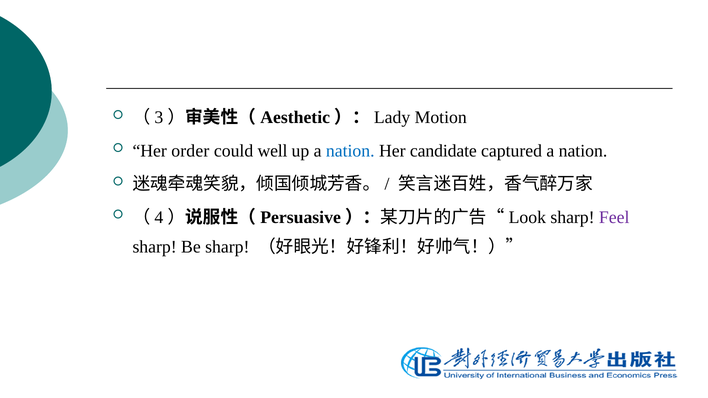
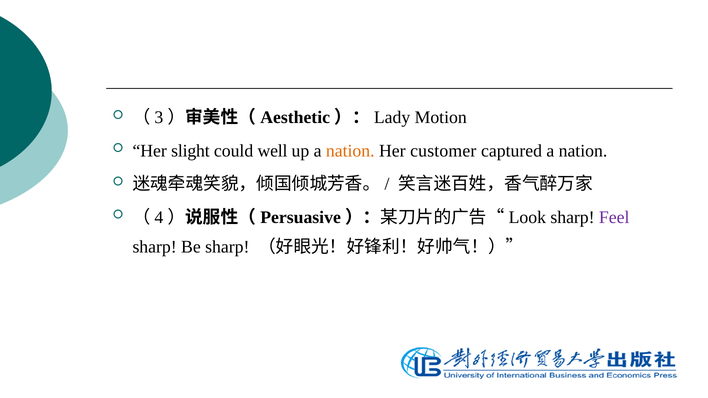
order: order -> slight (190, 151)
nation colour: blue -> orange (350, 151)
candidate: candidate -> customer (443, 151)
